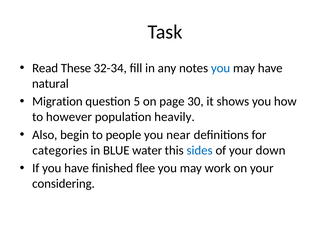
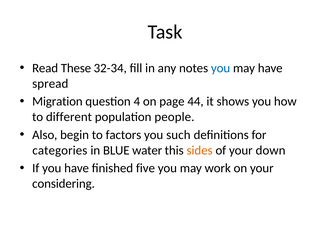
natural: natural -> spread (50, 83)
5: 5 -> 4 (137, 101)
30: 30 -> 44 (195, 101)
however: however -> different (69, 117)
heavily: heavily -> people (174, 117)
people: people -> factors (123, 135)
near: near -> such (178, 135)
sides colour: blue -> orange (200, 150)
flee: flee -> five (145, 168)
